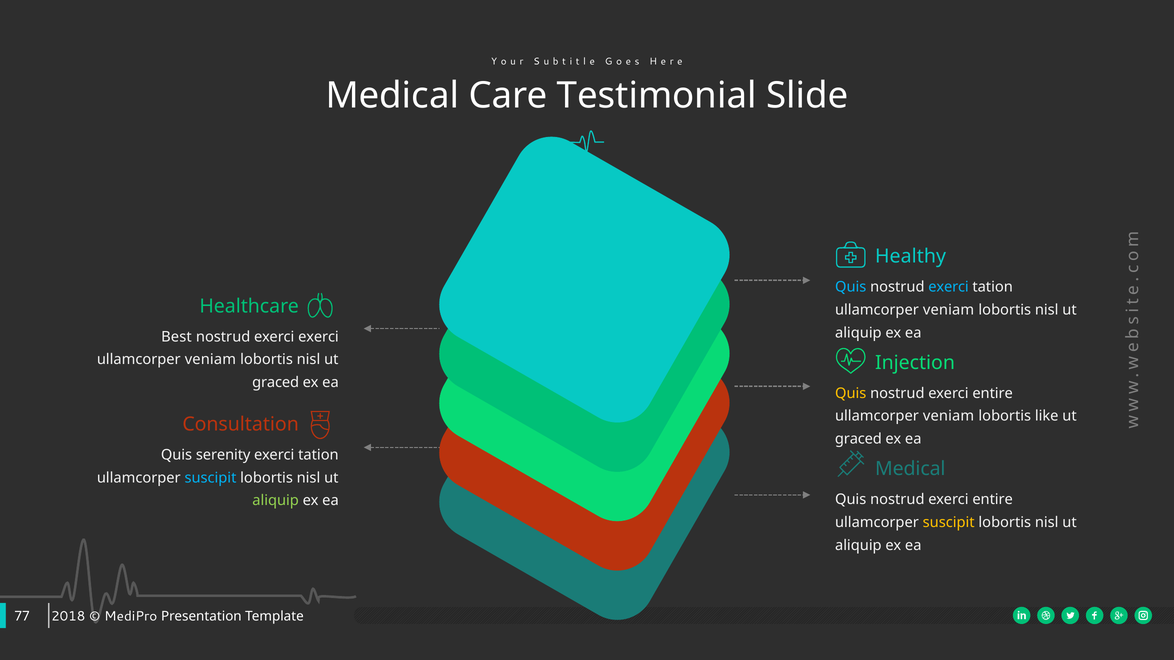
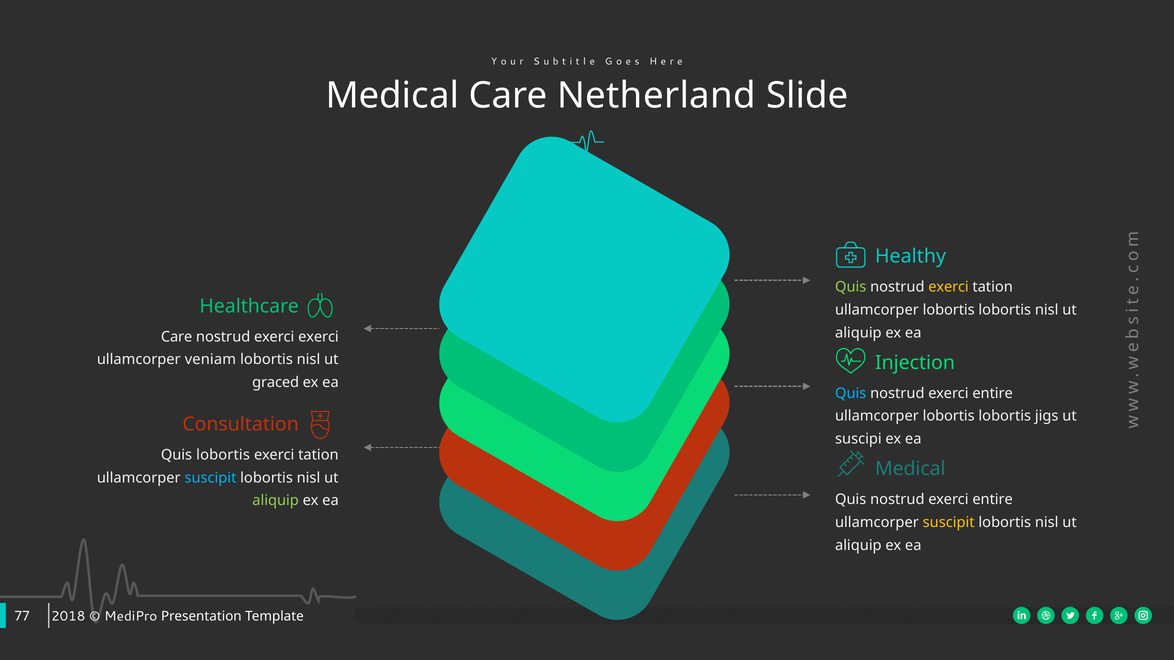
Testimonial: Testimonial -> Netherland (657, 95)
Quis colour: light blue -> light green (851, 287)
exerci colour: light blue -> yellow (948, 287)
veniam: veniam -> lobortis (949, 310)
Best: Best -> Care (177, 337)
Quis colour: yellow -> light blue (851, 393)
veniam: veniam -> lobortis (949, 416)
like: like -> jigs (1047, 416)
graced: graced -> suscipi (858, 439)
Quis serenity: serenity -> lobortis (223, 455)
